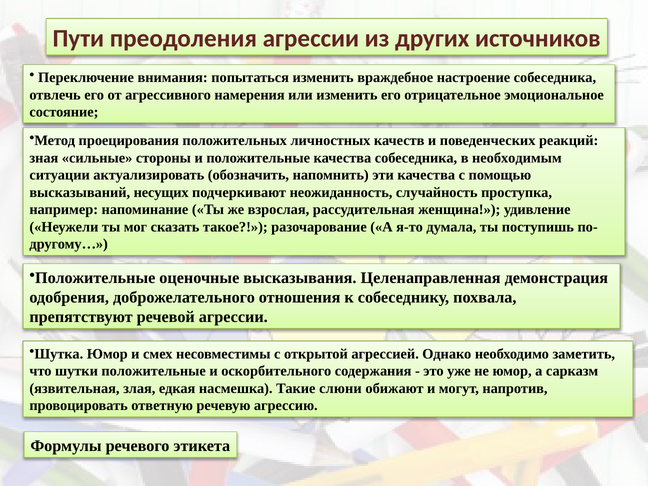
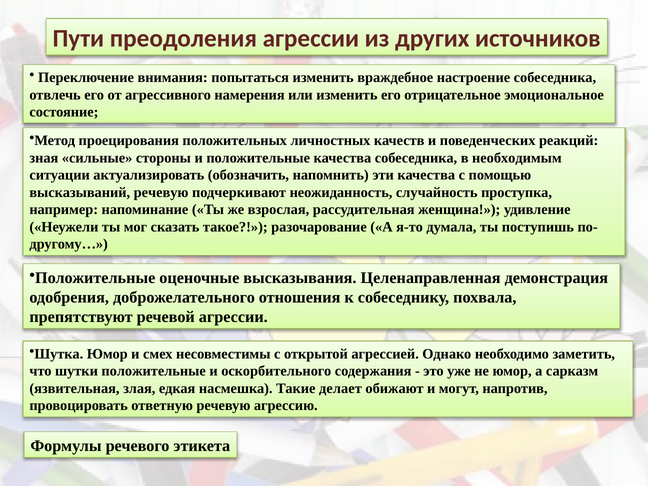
высказываний несущих: несущих -> речевую (161, 192)
слюни: слюни -> делает (340, 388)
